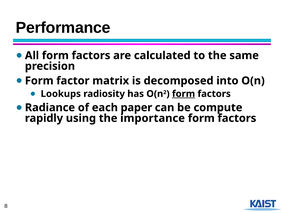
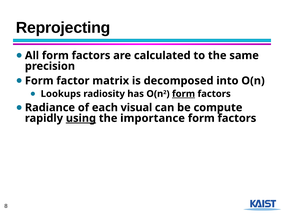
Performance: Performance -> Reprojecting (63, 28)
paper: paper -> visual (136, 108)
using underline: none -> present (81, 118)
